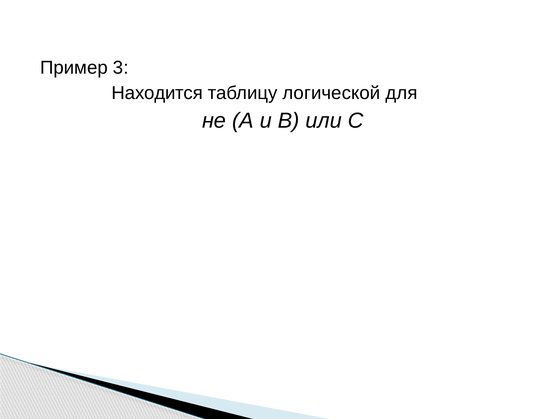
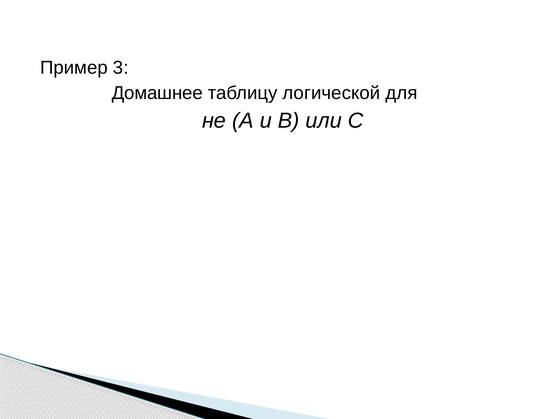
Находится: Находится -> Домашнее (157, 93)
